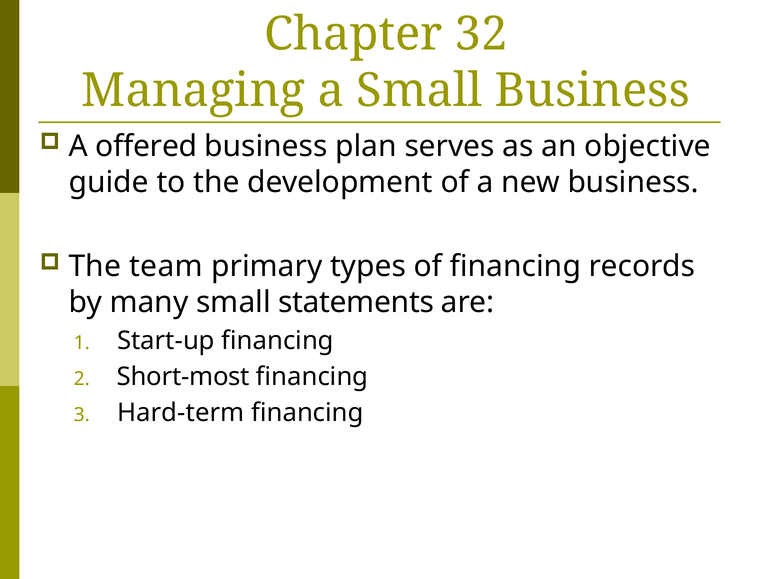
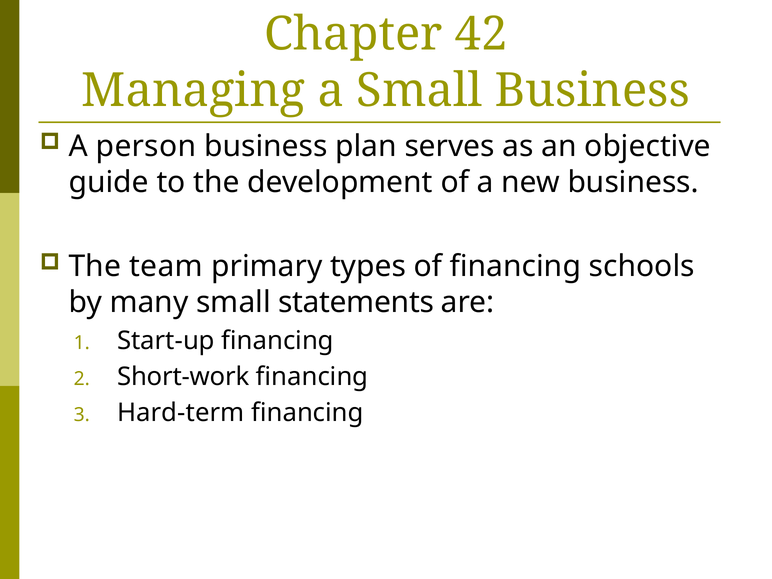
32: 32 -> 42 (481, 34)
offered: offered -> person (146, 146)
records: records -> schools (642, 266)
Short-most: Short-most -> Short-work (183, 377)
